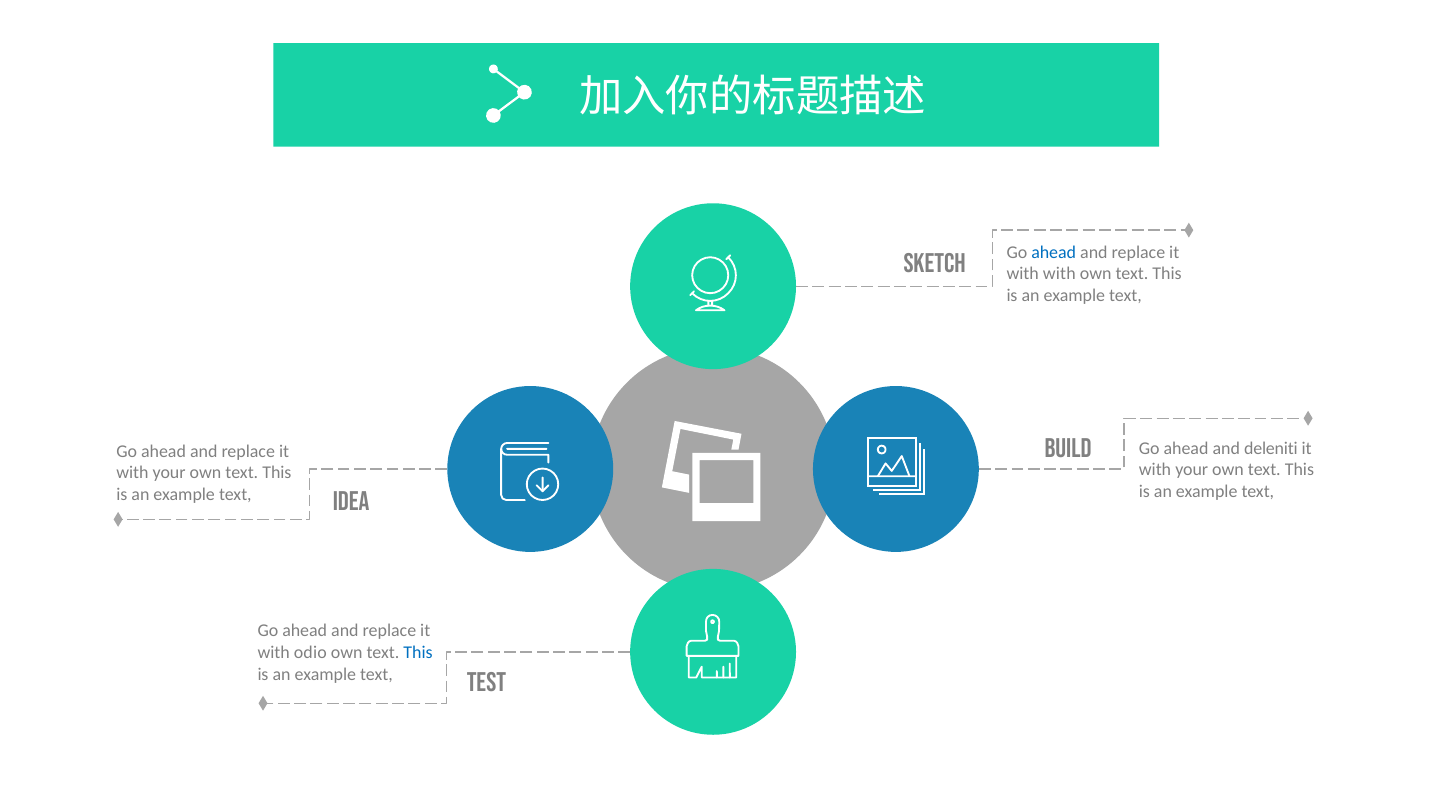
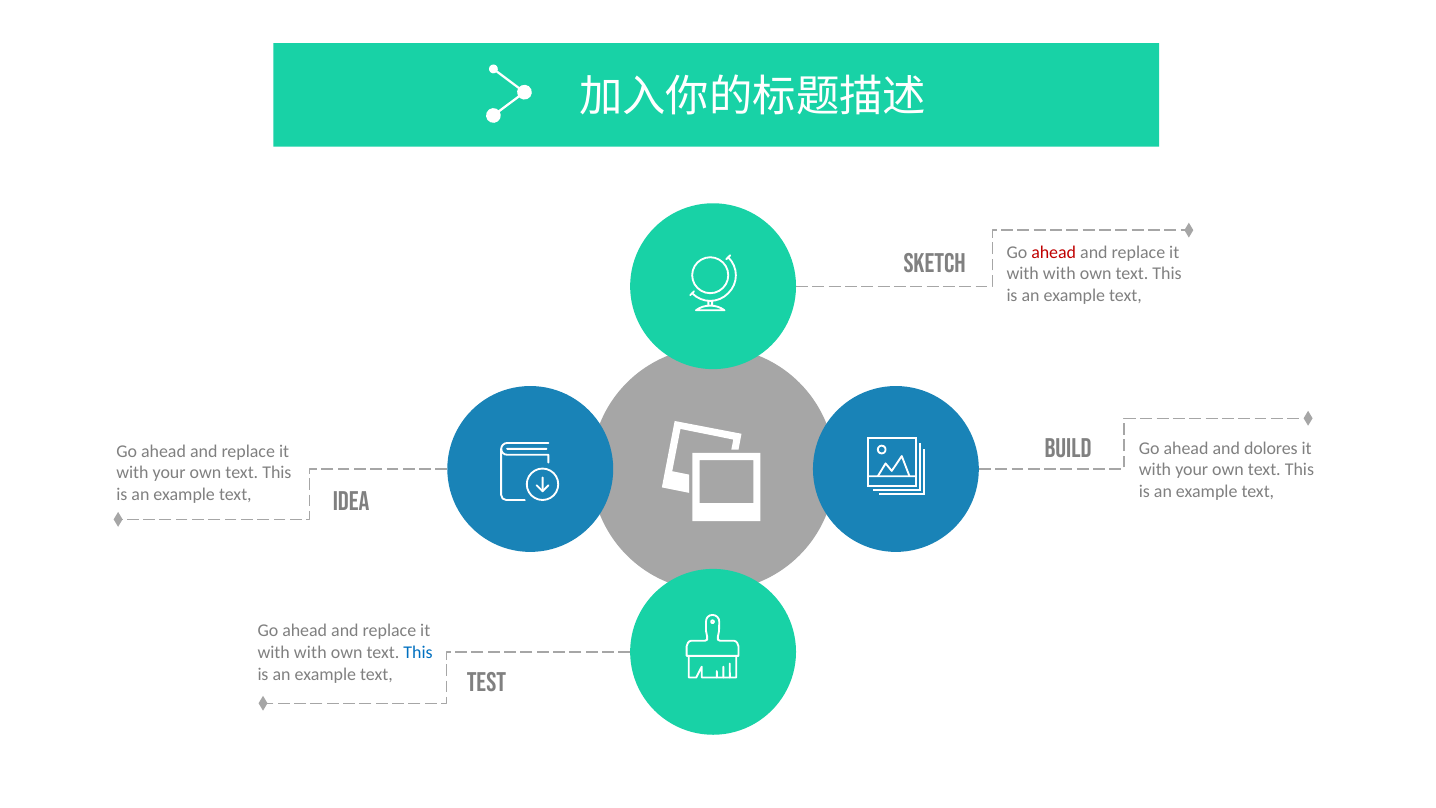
ahead colour: blue -> red (1054, 252)
deleniti: deleniti -> dolores (1271, 448)
odio: odio -> with (310, 653)
